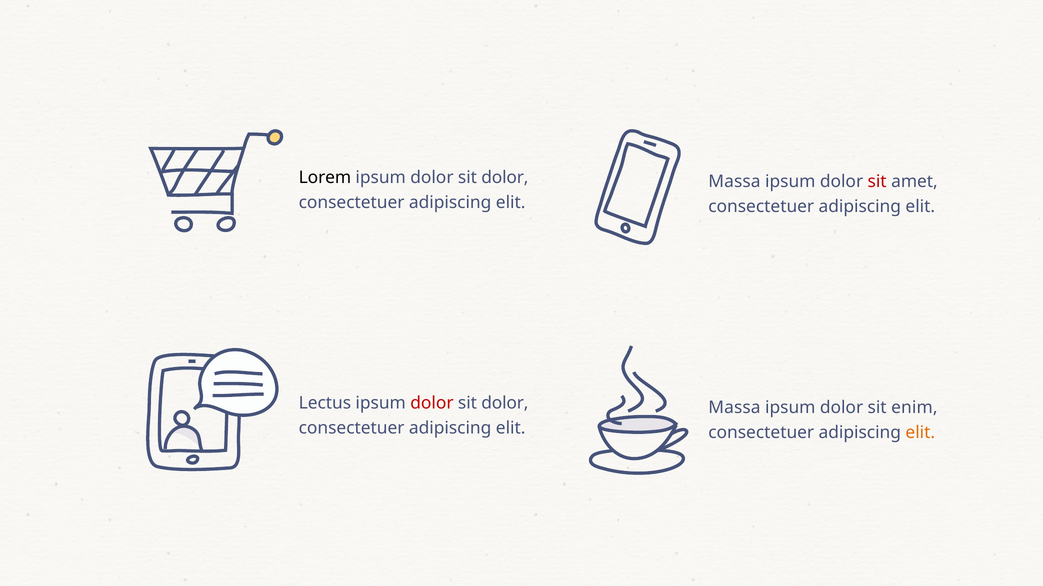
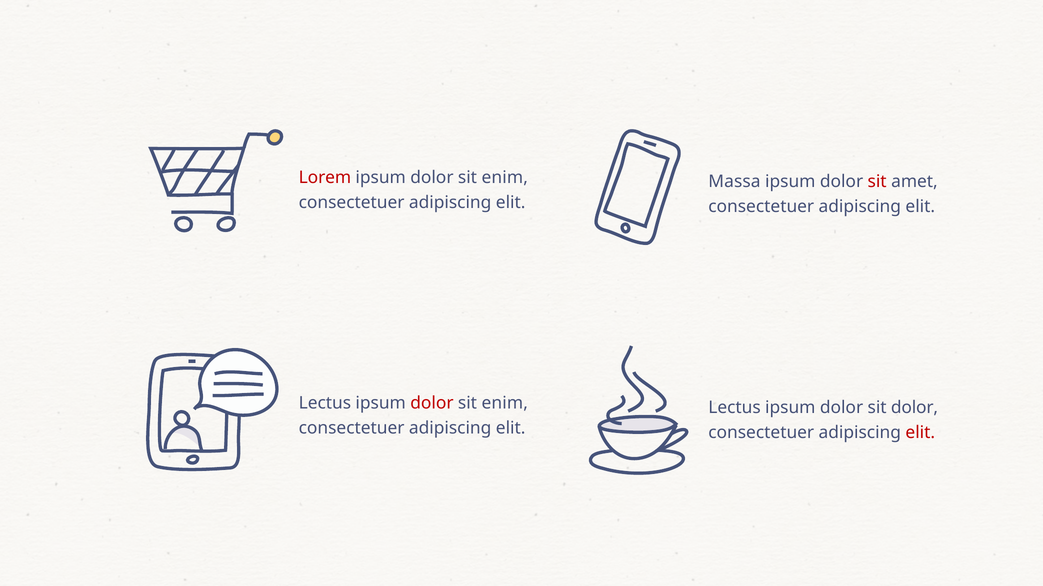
Lorem colour: black -> red (325, 178)
dolor: dolor -> enim (505, 178)
dolor: dolor -> enim (505, 403)
Massa: Massa -> Lectus (735, 408)
sit enim: enim -> dolor (915, 408)
elit colour: orange -> red (920, 433)
